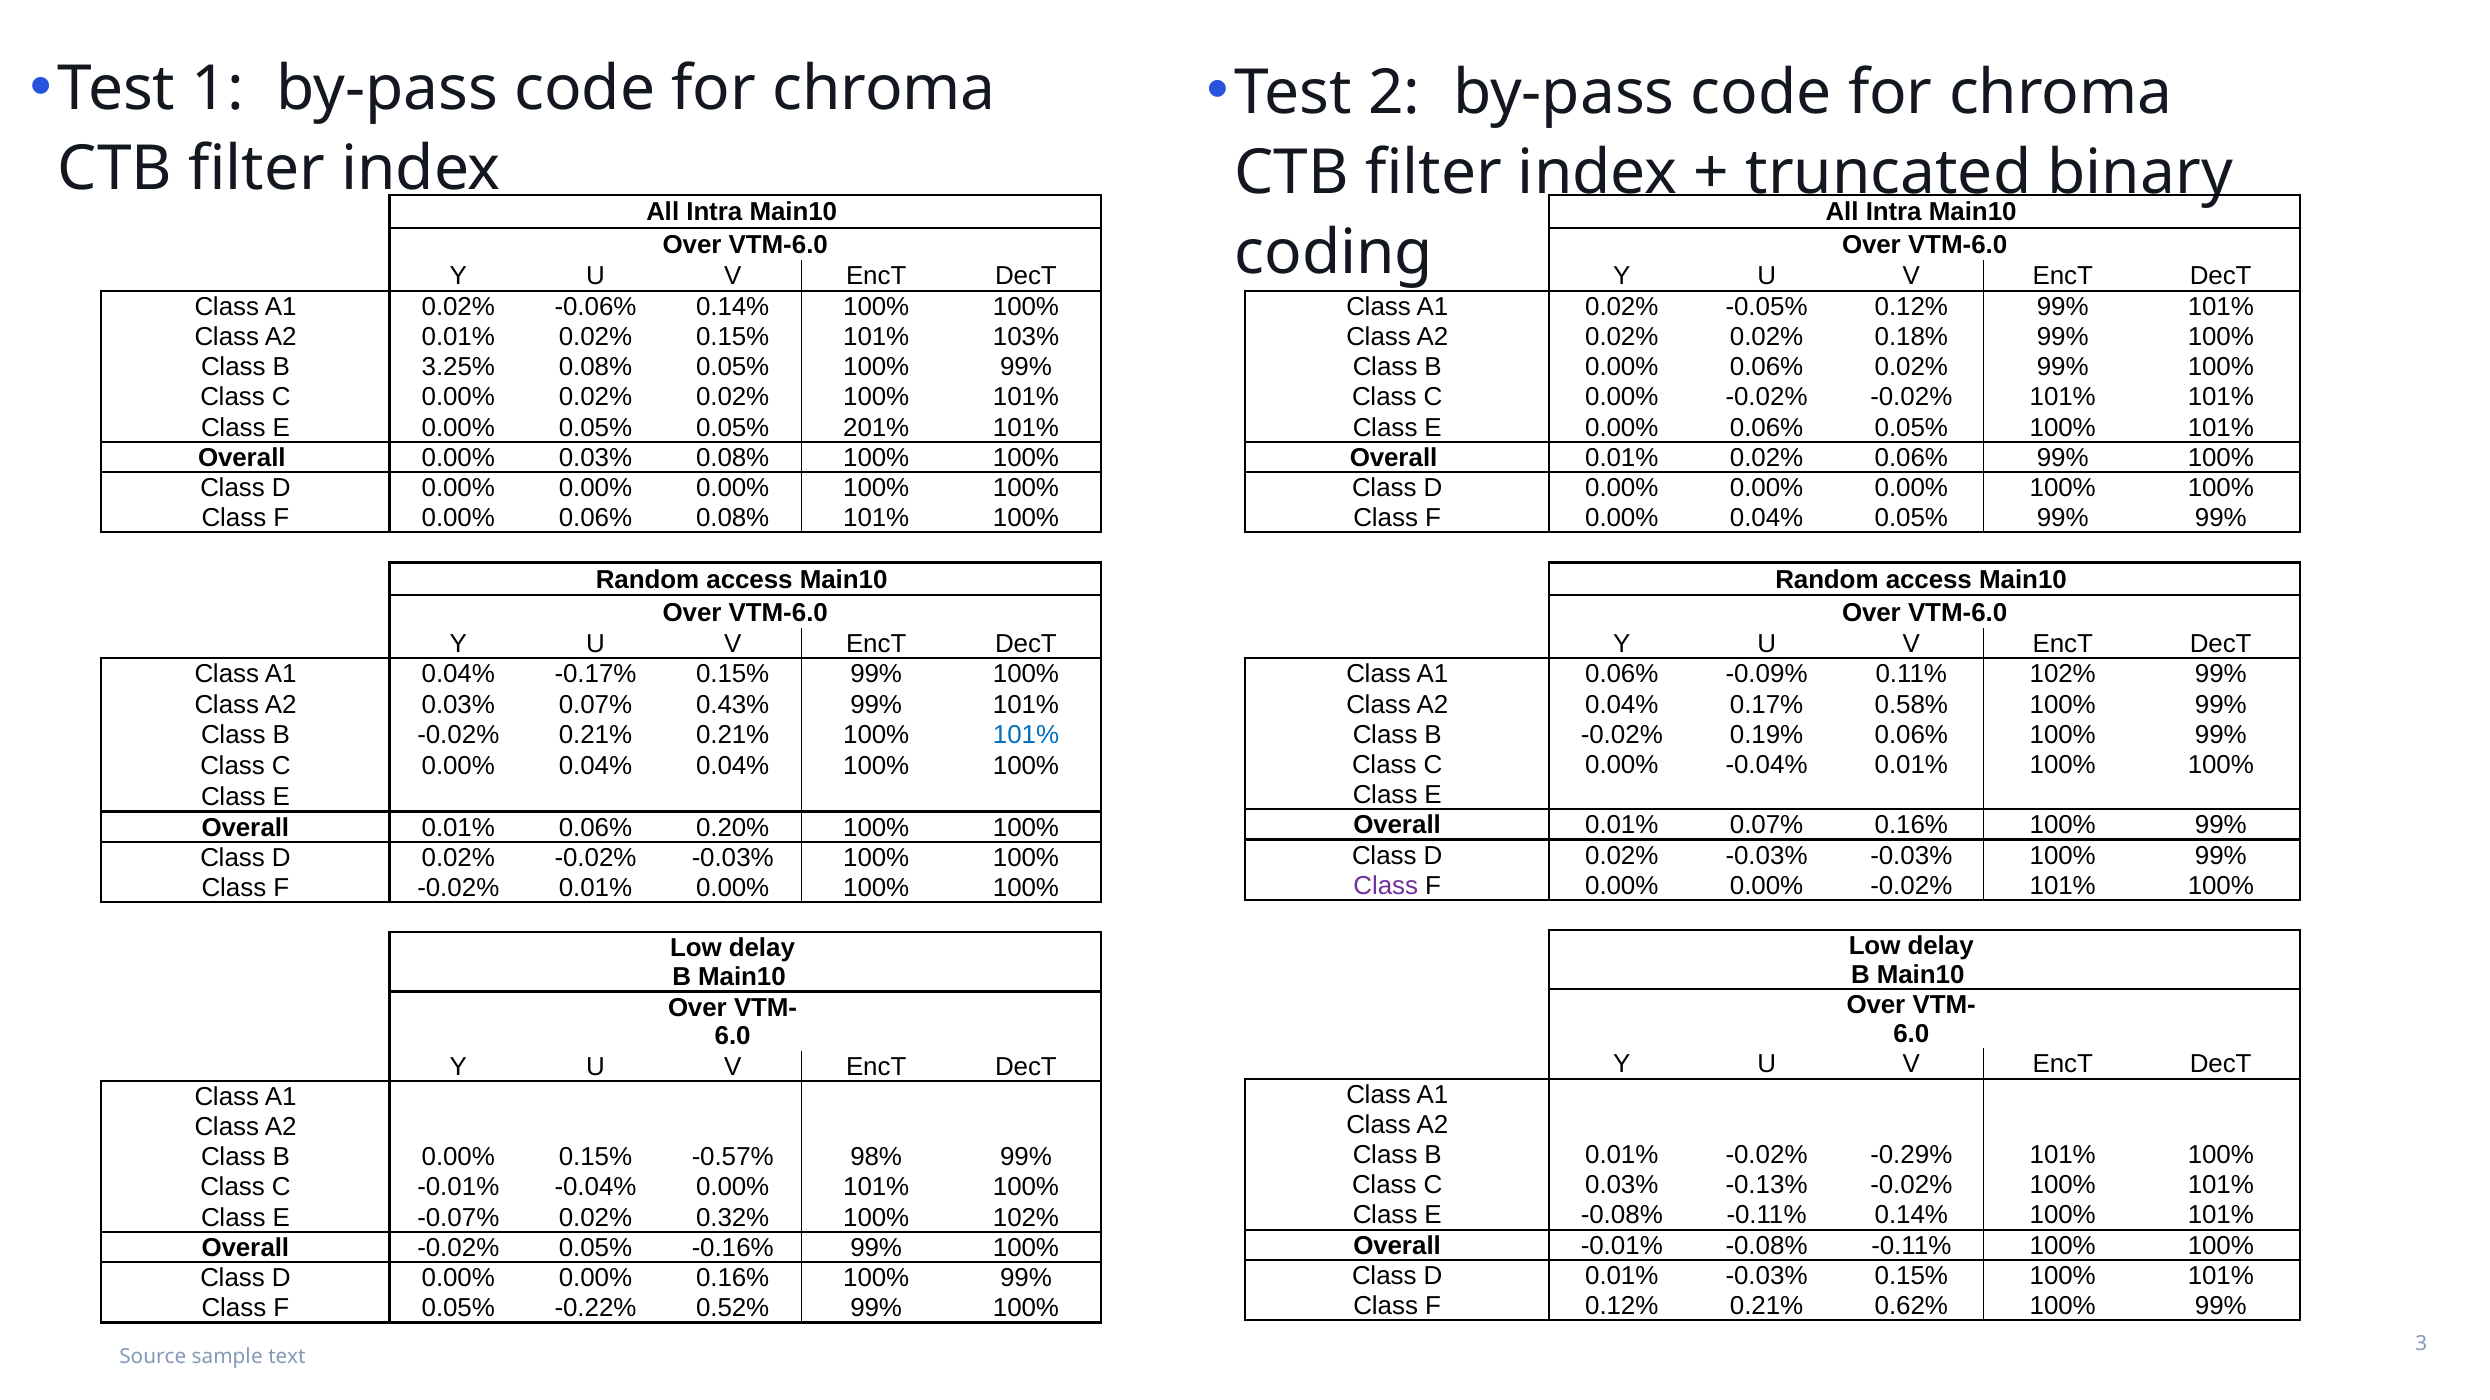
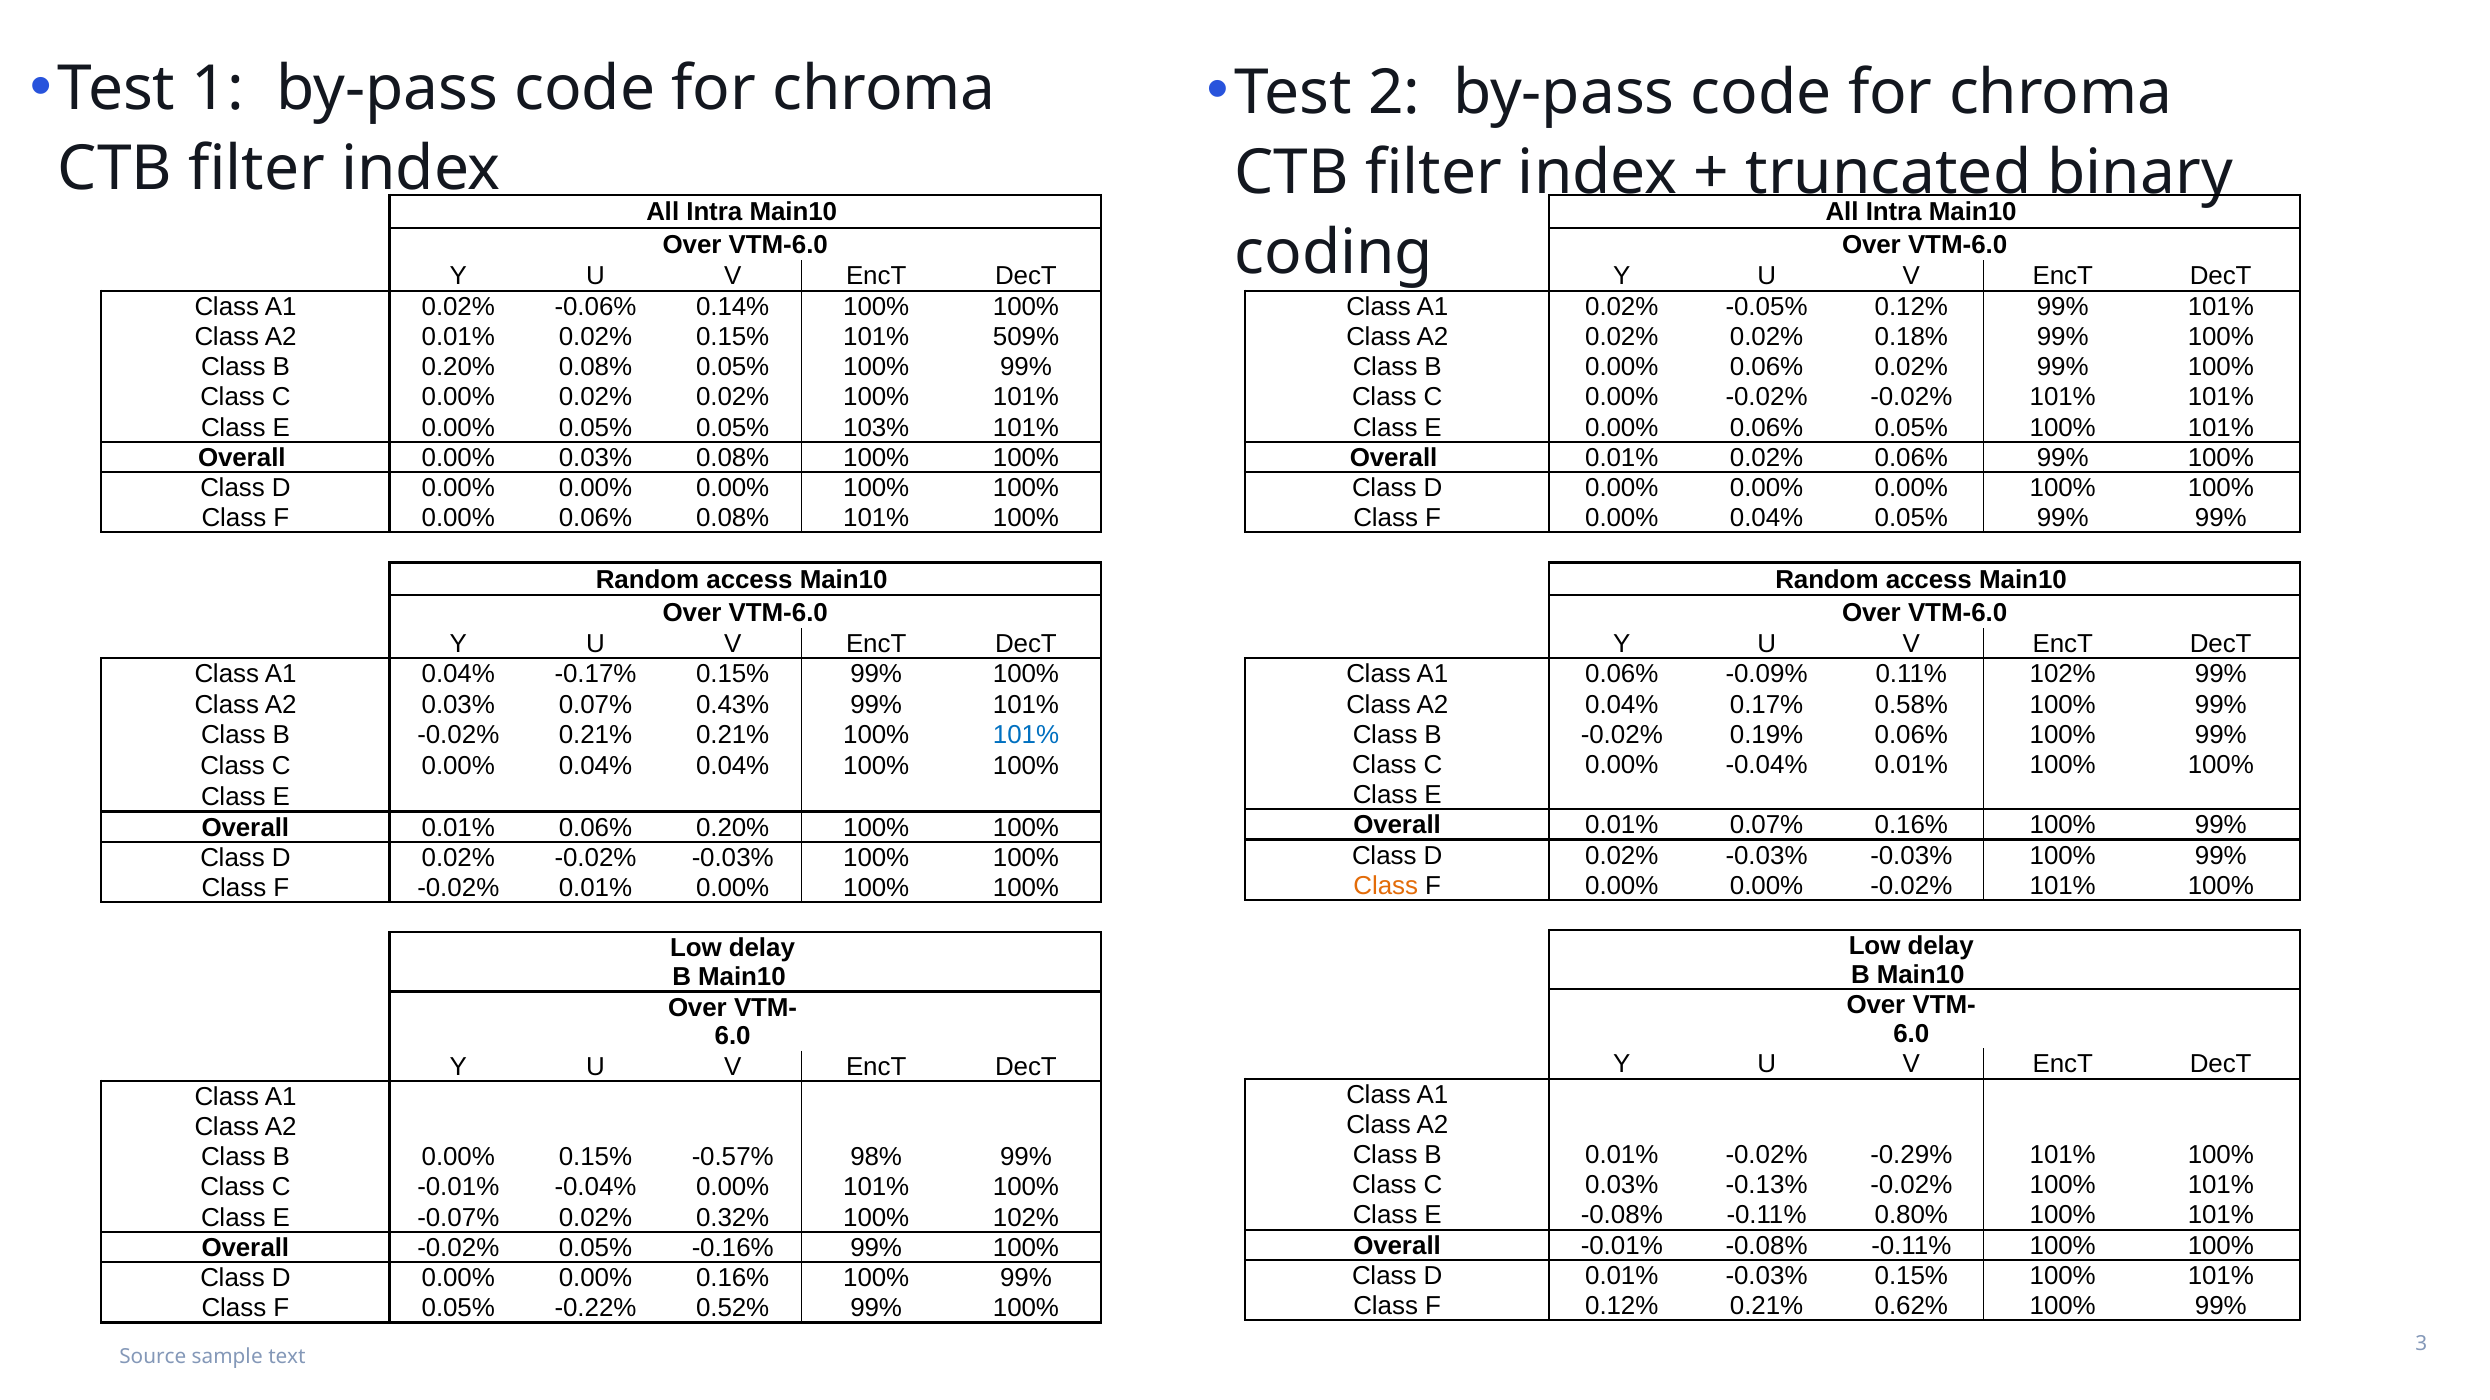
103%: 103% -> 509% (1026, 337)
B 3.25%: 3.25% -> 0.20% (458, 367)
201%: 201% -> 103% (876, 428)
Class colour: purple -> orange (1386, 886)
-0.11% 0.14%: 0.14% -> 0.80% (1911, 1216)
